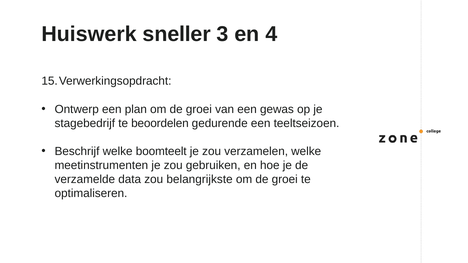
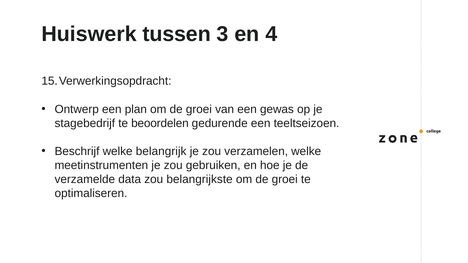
sneller: sneller -> tussen (177, 34)
boomteelt: boomteelt -> belangrijk (161, 151)
